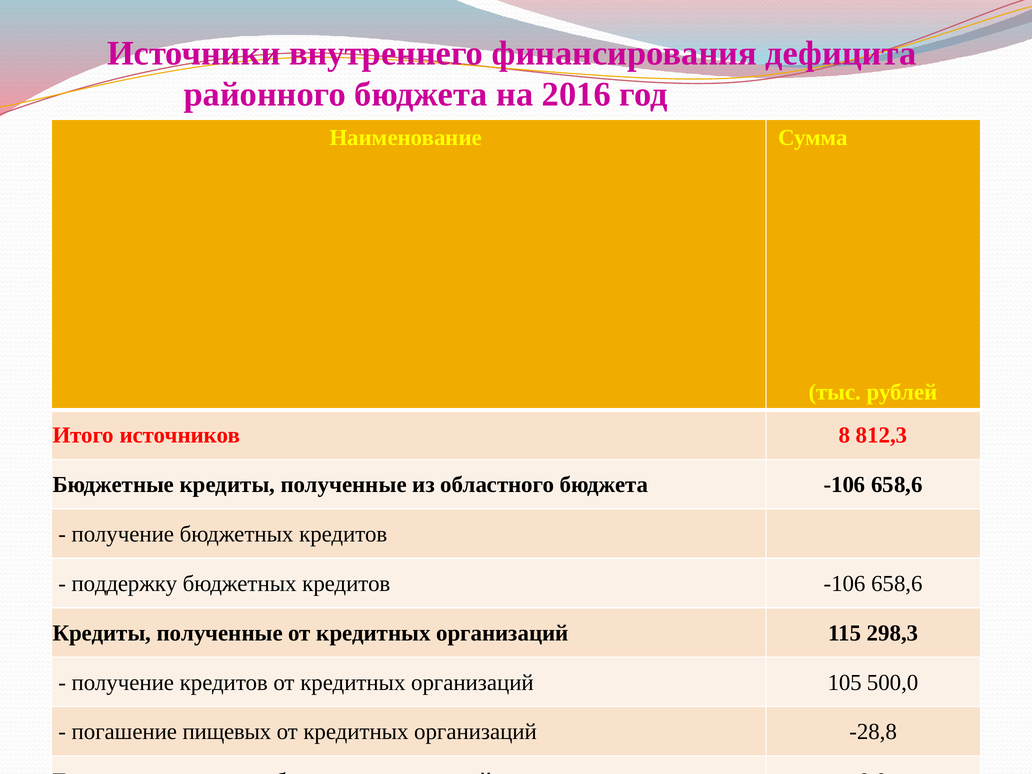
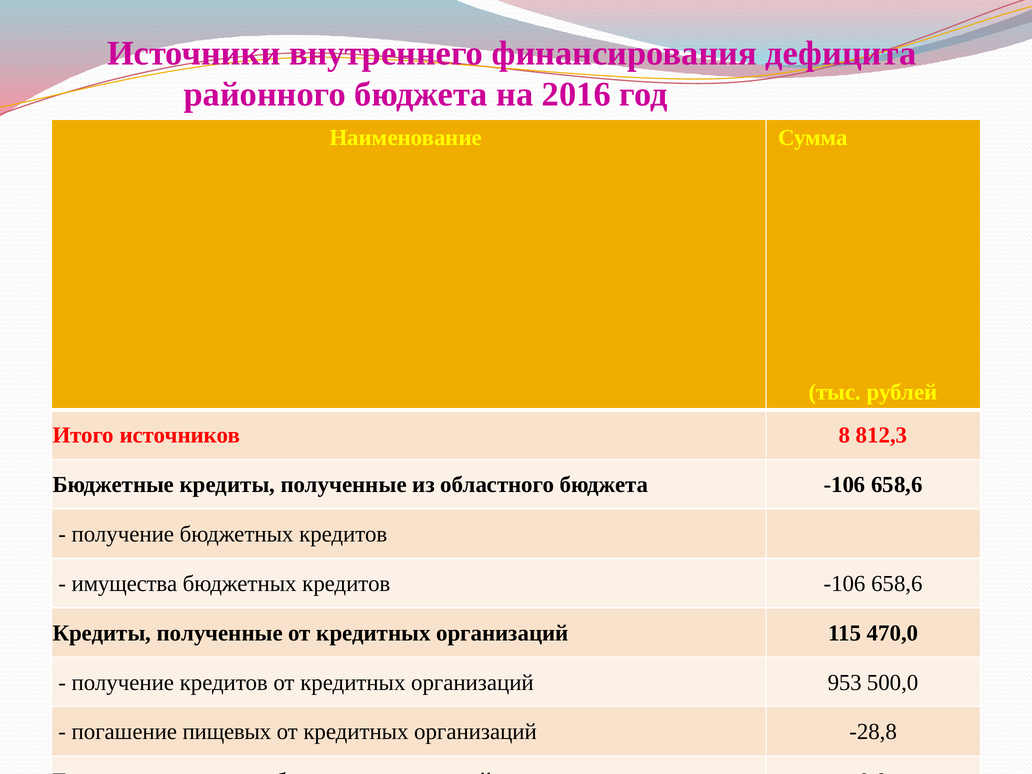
поддержку: поддержку -> имущества (124, 584)
298,3: 298,3 -> 470,0 (892, 633)
105: 105 -> 953 (845, 682)
